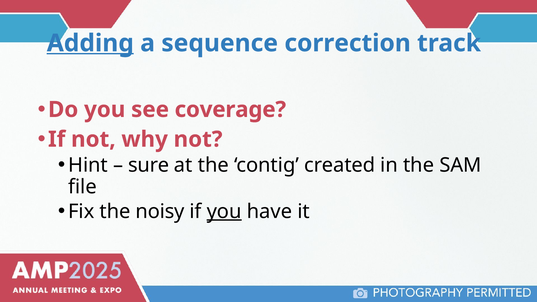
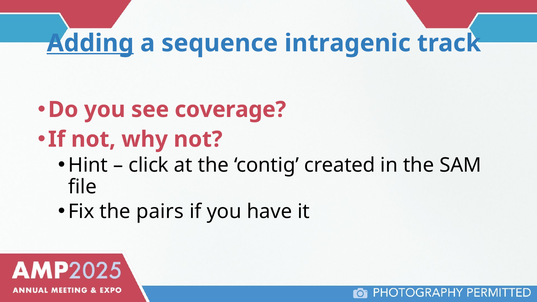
correction: correction -> intragenic (348, 43)
sure: sure -> click (149, 165)
noisy: noisy -> pairs (160, 211)
you underline: present -> none (224, 211)
